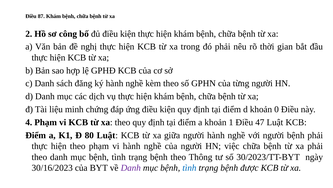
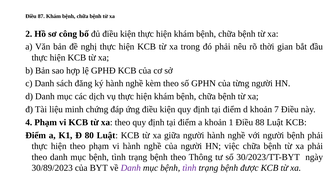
0: 0 -> 7 (277, 109)
47: 47 -> 88 (260, 122)
30/16/2023: 30/16/2023 -> 30/89/2023 (52, 167)
tình colour: blue -> purple (189, 167)
